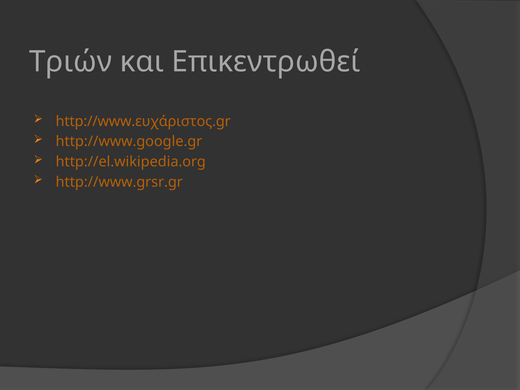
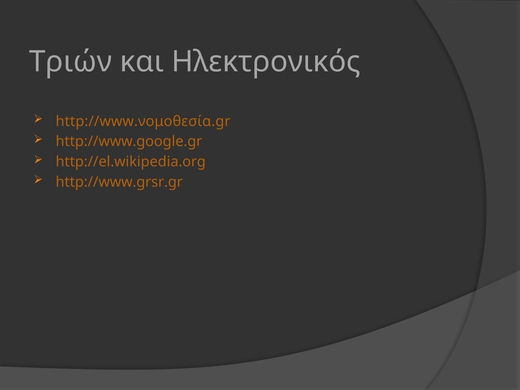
Επικεντρωθεί: Επικεντρωθεί -> Ηλεκτρονικός (266, 62)
http://www.ευχάριστος.gr: http://www.ευχάριστος.gr -> http://www.νομοθεσία.gr (143, 121)
